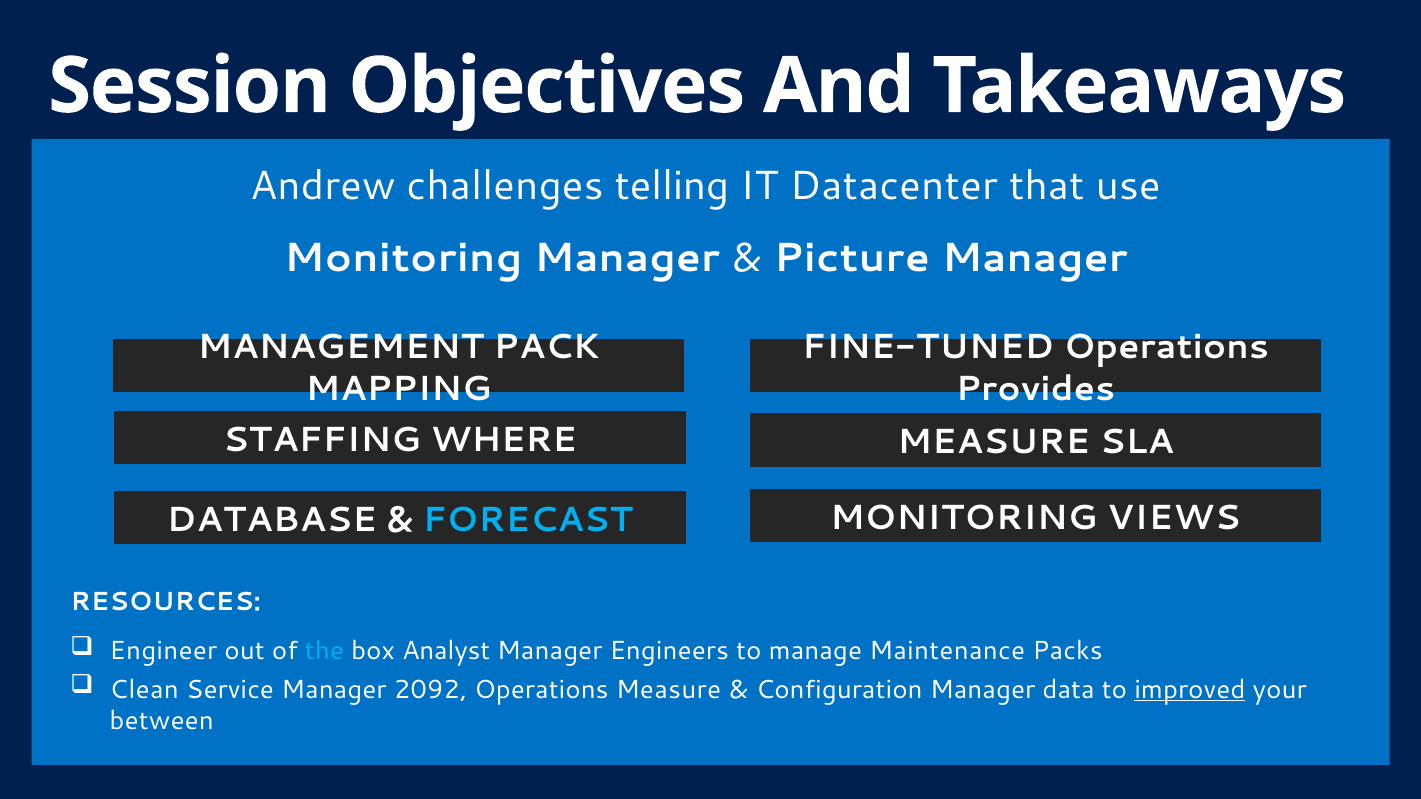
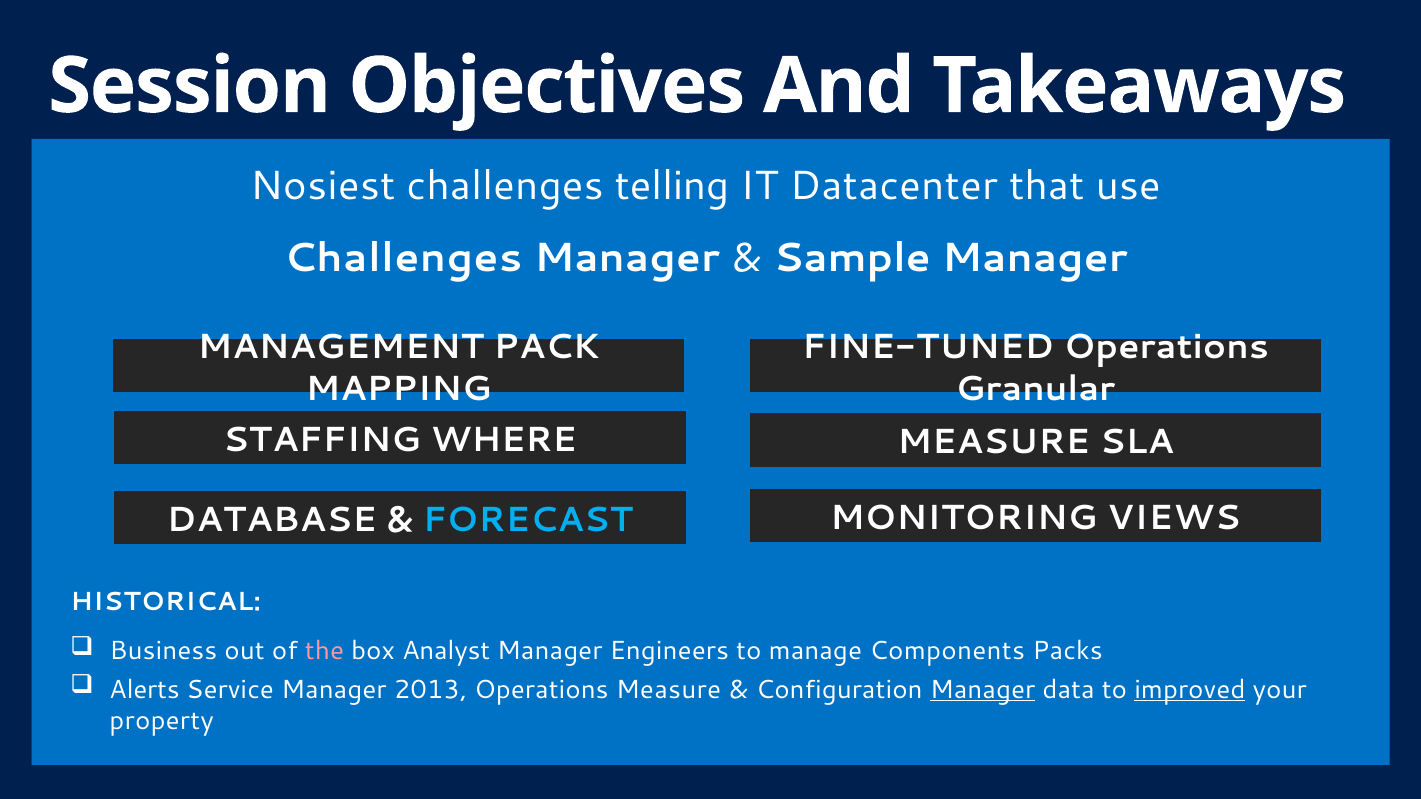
Andrew: Andrew -> Nosiest (323, 186)
Monitoring: Monitoring -> Challenges (403, 258)
Picture: Picture -> Sample (852, 258)
Provides: Provides -> Granular (1035, 389)
RESOURCES: RESOURCES -> HISTORICAL (166, 602)
Engineer: Engineer -> Business (163, 651)
the colour: light blue -> pink (325, 651)
Maintenance: Maintenance -> Components (947, 651)
Clean: Clean -> Alerts (144, 690)
2092: 2092 -> 2013 (431, 690)
Manager underline: none -> present (983, 690)
between: between -> property (162, 721)
